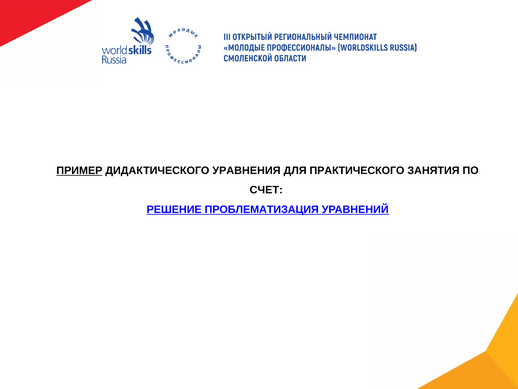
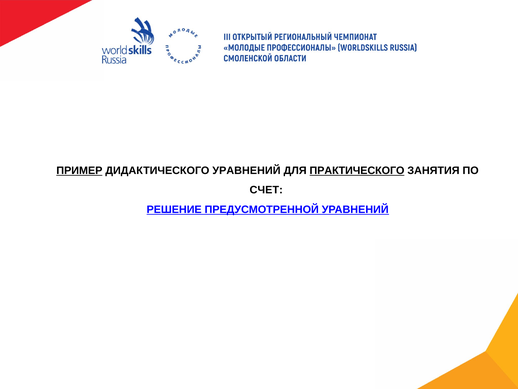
ДИДАКТИЧЕСКОГО УРАВНЕНИЯ: УРАВНЕНИЯ -> УРАВНЕНИЙ (246, 170)
ПРАКТИЧЕСКОГО underline: none -> present (357, 170)
ПРОБЛЕМАТИЗАЦИЯ: ПРОБЛЕМАТИЗАЦИЯ -> ПРЕДУСМОТРЕННОЙ (262, 209)
